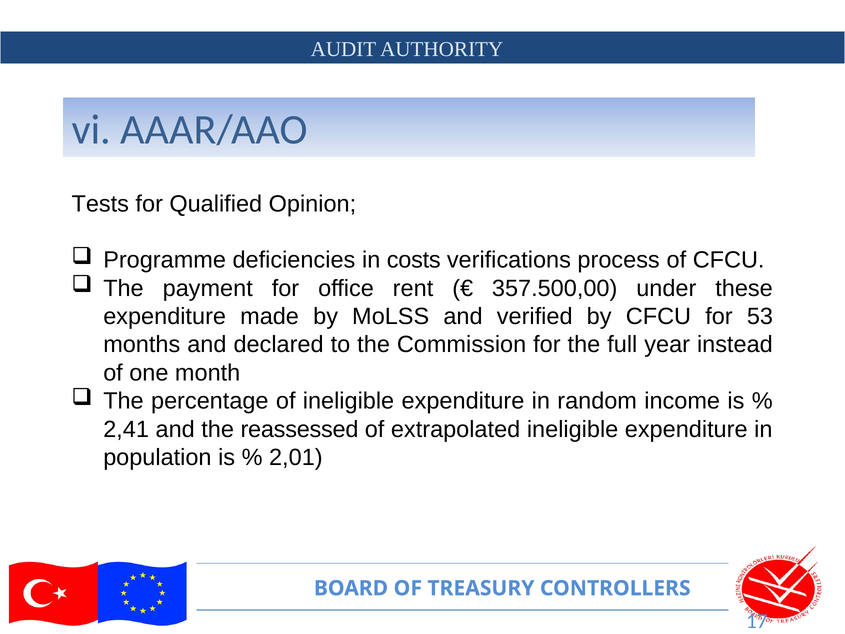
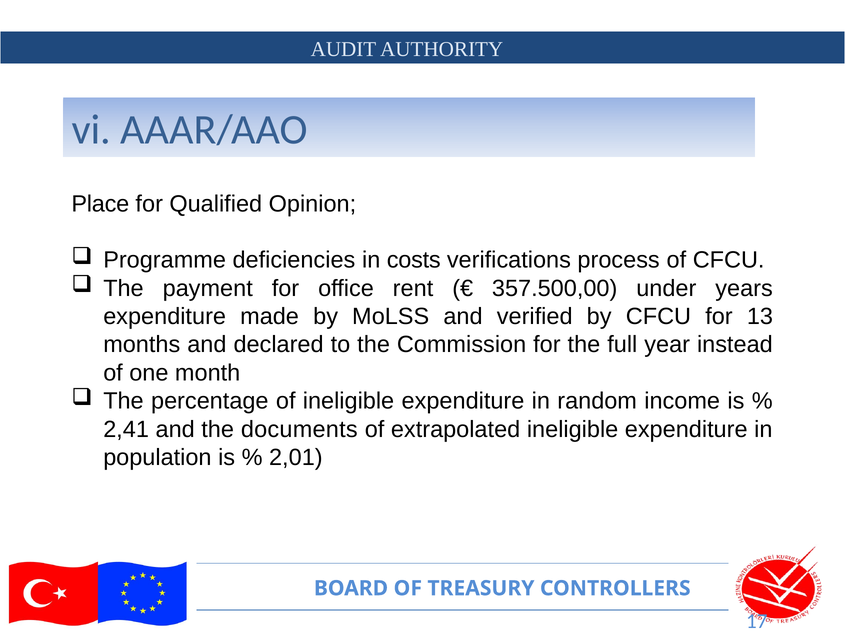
Tests: Tests -> Place (100, 204)
these: these -> years (744, 288)
53: 53 -> 13 (760, 316)
reassessed: reassessed -> documents (299, 429)
